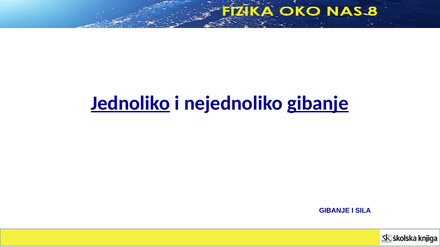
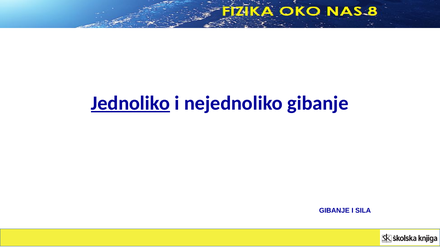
gibanje underline: present -> none (318, 103)
